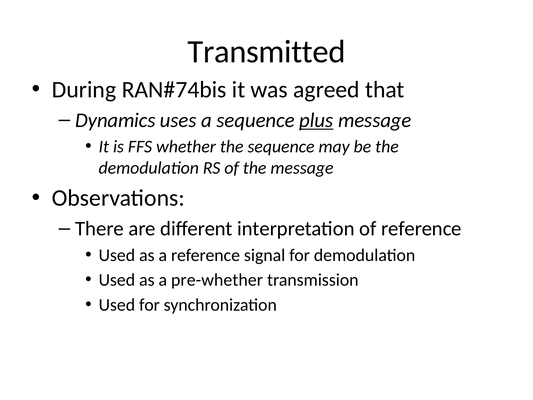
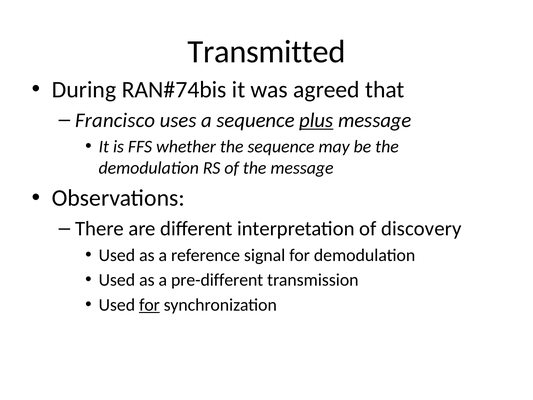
Dynamics: Dynamics -> Francisco (115, 120)
of reference: reference -> discovery (421, 229)
pre-whether: pre-whether -> pre-different (217, 280)
for underline: none -> present (149, 305)
